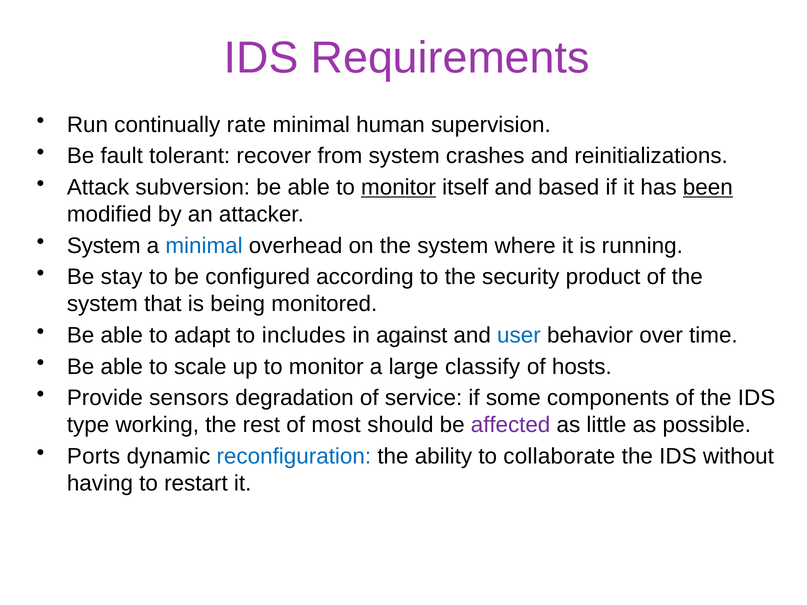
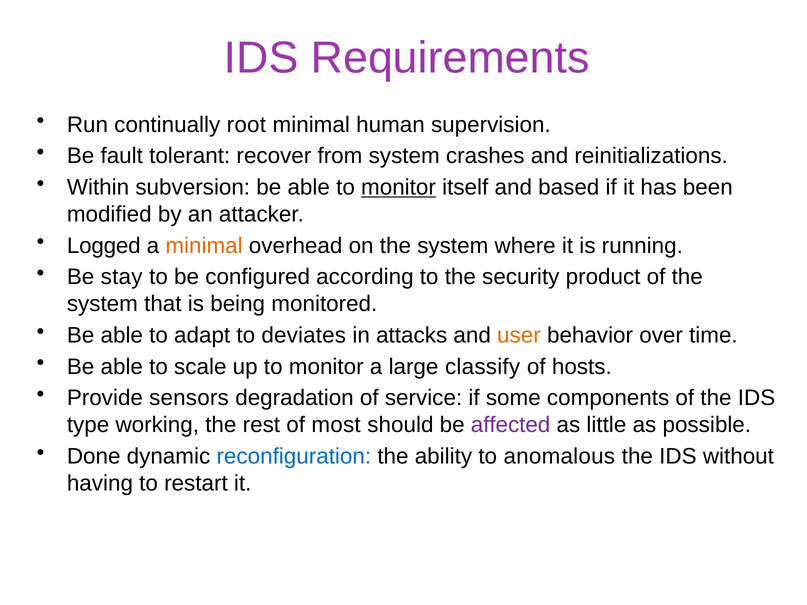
rate: rate -> root (246, 125)
Attack: Attack -> Within (98, 187)
been underline: present -> none (708, 187)
System: System -> Logged (104, 246)
minimal colour: blue -> orange (204, 246)
includes: includes -> deviates (304, 335)
against: against -> attacks (412, 335)
user colour: blue -> orange (519, 335)
Ports: Ports -> Done (94, 457)
collaborate: collaborate -> anomalous (559, 457)
